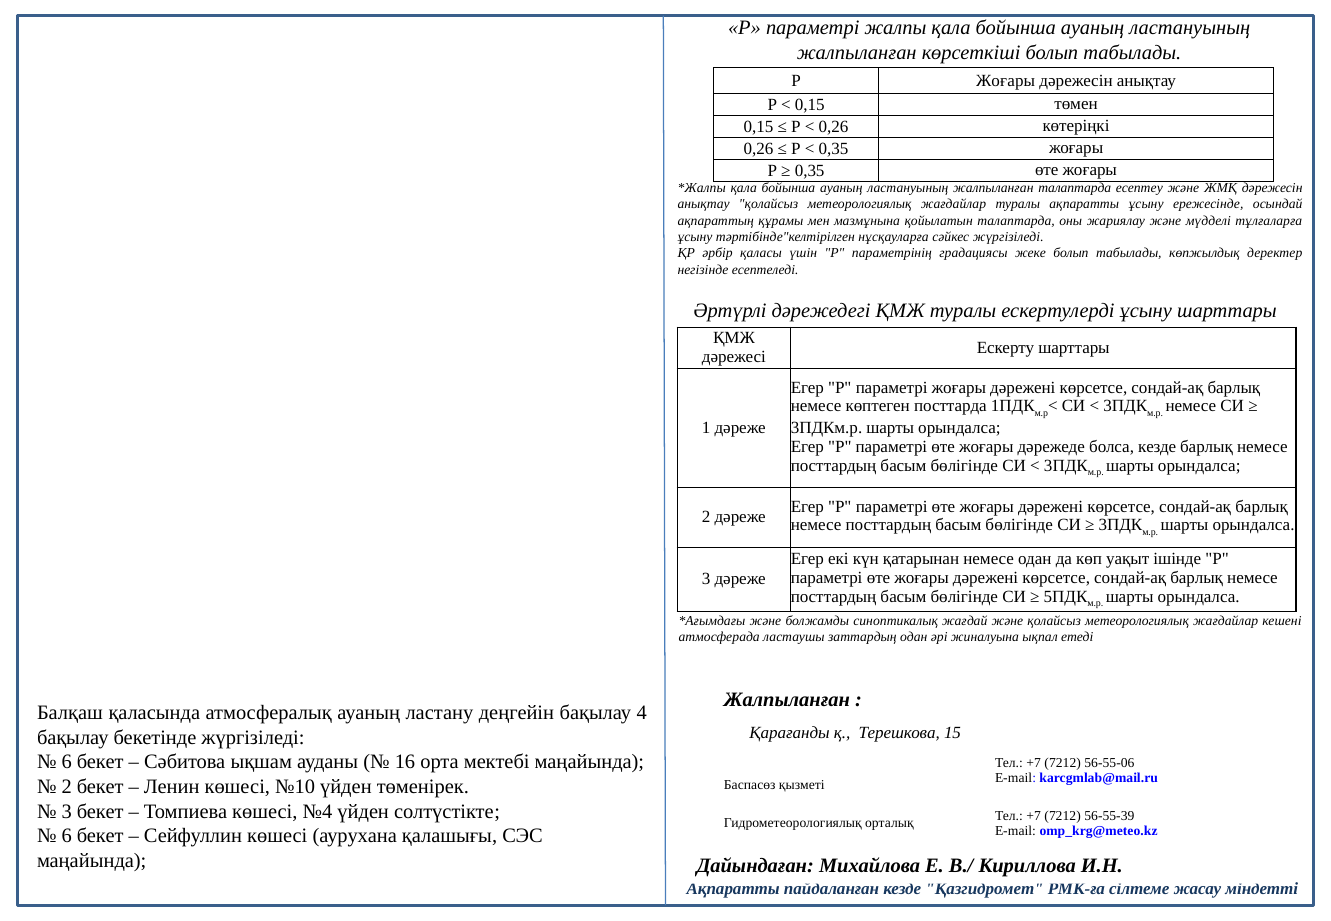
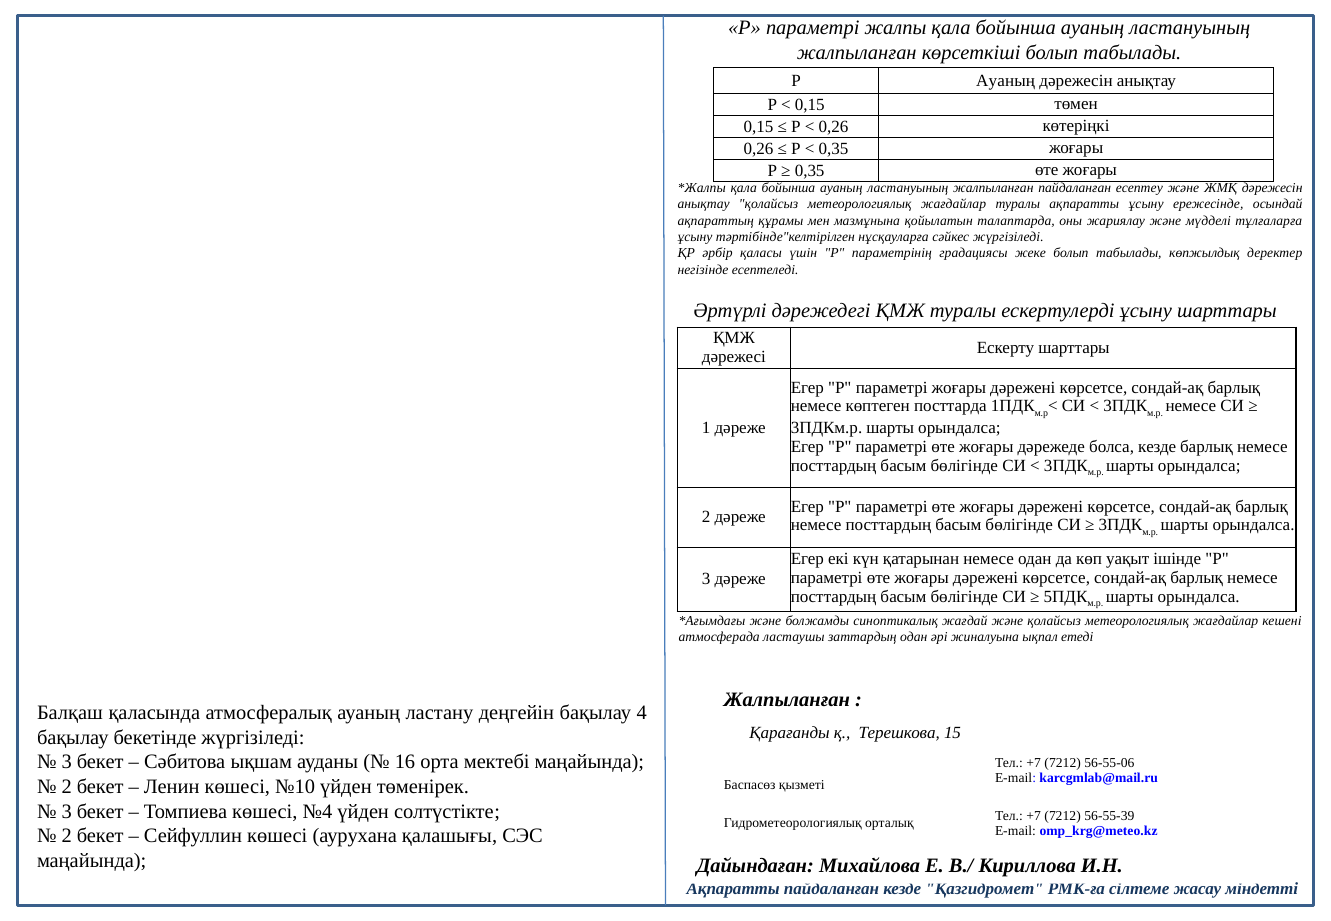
Р Жоғары: Жоғары -> Ауаның (1006, 81)
жалпыланған талаптарда: талаптарда -> пайдаланған (1075, 188)
6: 6 -> 3 (67, 763)
6: 6 -> 2 (67, 836)
